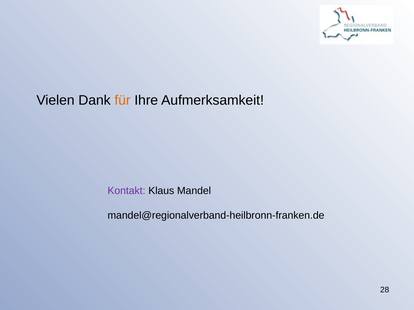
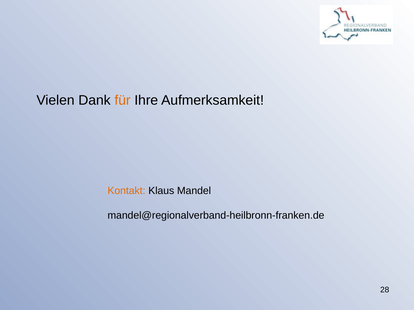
Kontakt colour: purple -> orange (127, 191)
